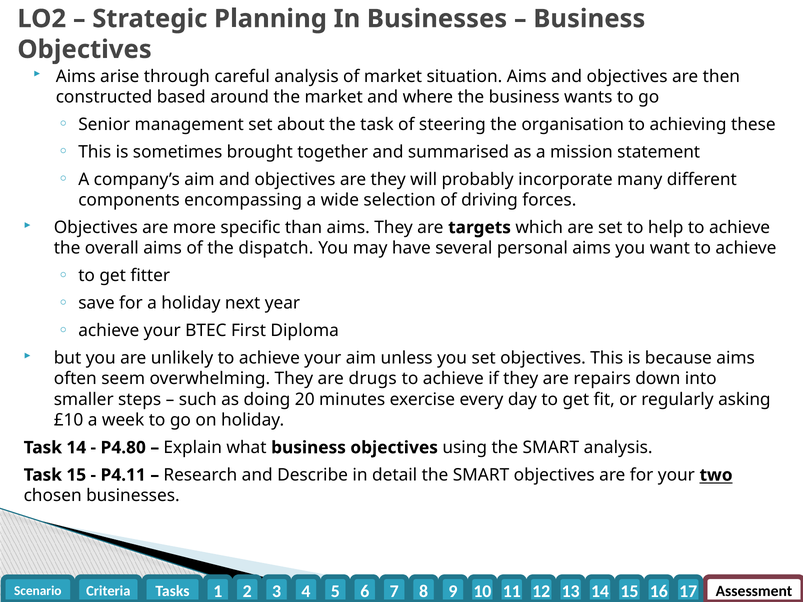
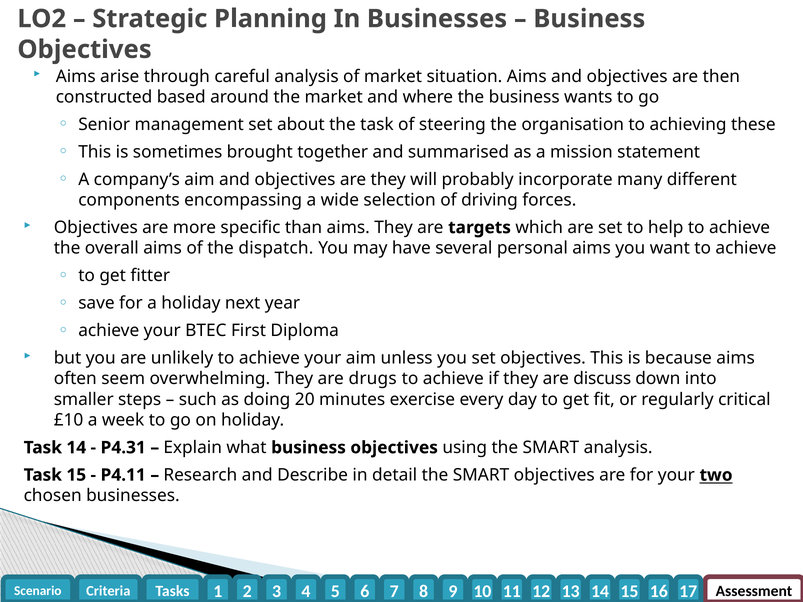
repairs: repairs -> discuss (602, 379)
asking: asking -> critical (744, 400)
P4.80: P4.80 -> P4.31 (123, 448)
